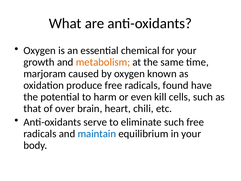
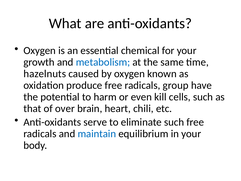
metabolism colour: orange -> blue (103, 62)
marjoram: marjoram -> hazelnuts (45, 74)
found: found -> group (176, 85)
